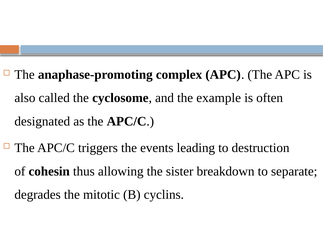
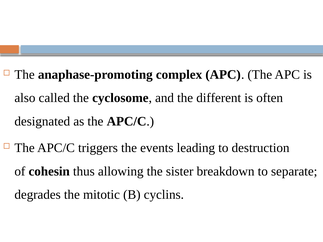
example: example -> different (219, 98)
